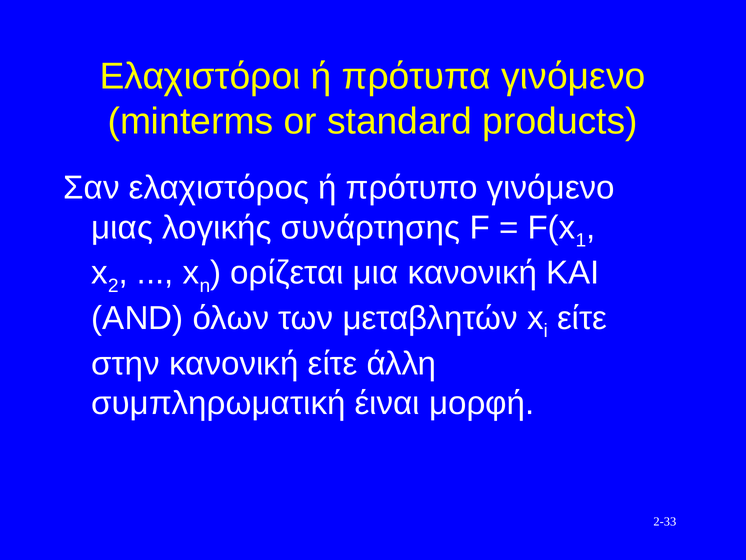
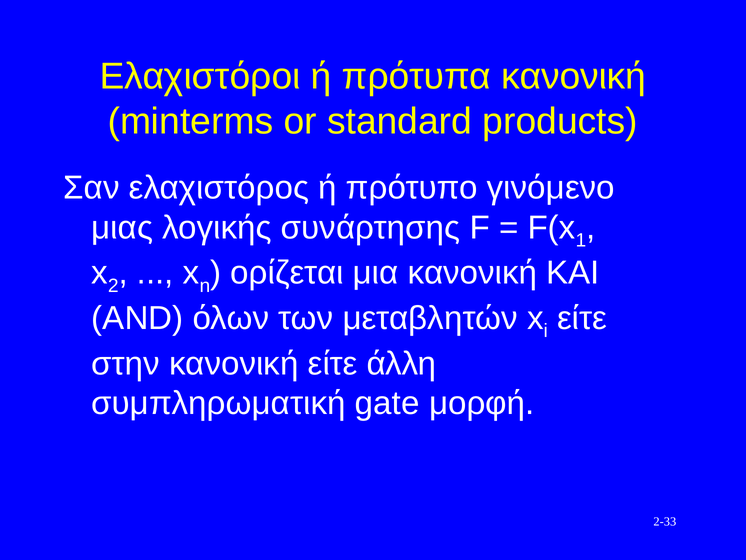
πρότυπα γινόμενο: γινόμενο -> κανονική (574, 77)
έιναι: έιναι -> gate (387, 403)
